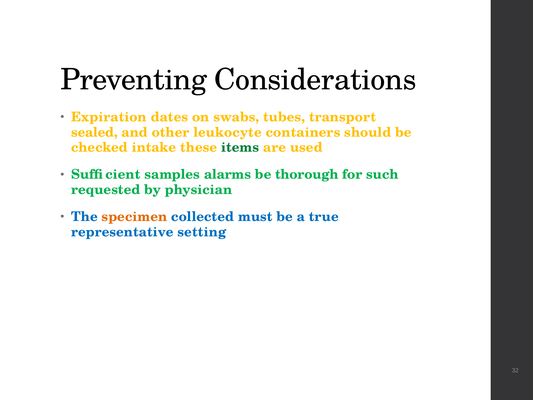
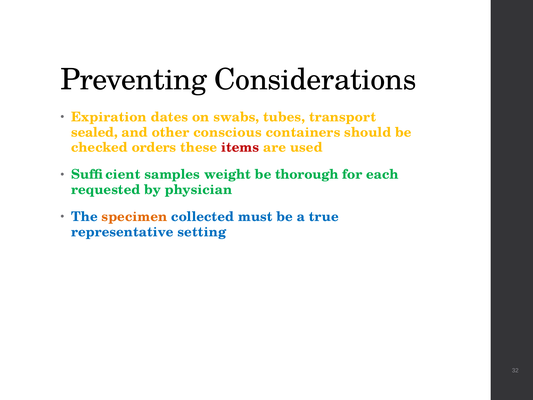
leukocyte: leukocyte -> conscious (228, 132)
intake: intake -> orders (154, 147)
items colour: green -> red (240, 147)
alarms: alarms -> weight (228, 174)
such: such -> each (383, 174)
